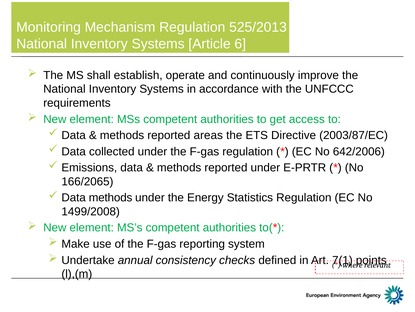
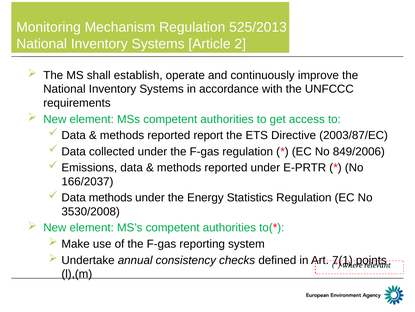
6: 6 -> 2 (240, 44)
areas: areas -> report (208, 135)
642/2006: 642/2006 -> 849/2006 (359, 151)
166/2065: 166/2065 -> 166/2037 (87, 181)
1499/2008: 1499/2008 -> 3530/2008 (91, 211)
